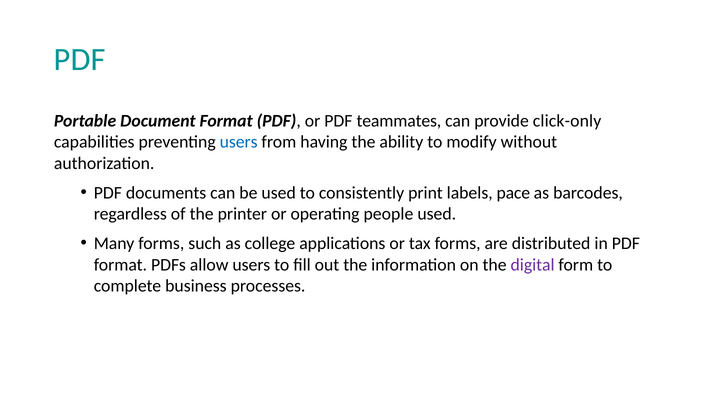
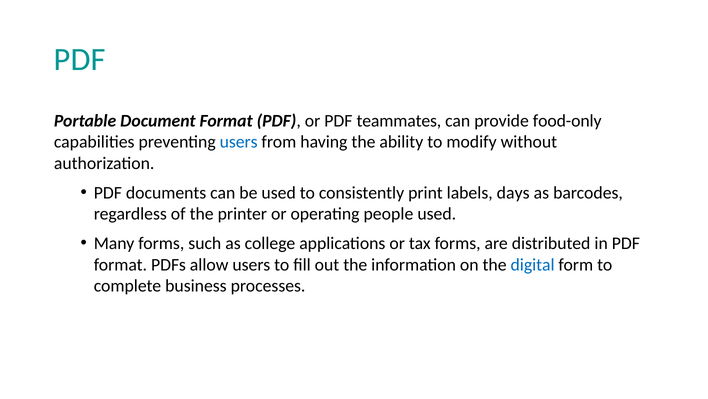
click-only: click-only -> food-only (567, 121)
pace: pace -> days (513, 192)
digital colour: purple -> blue (533, 264)
